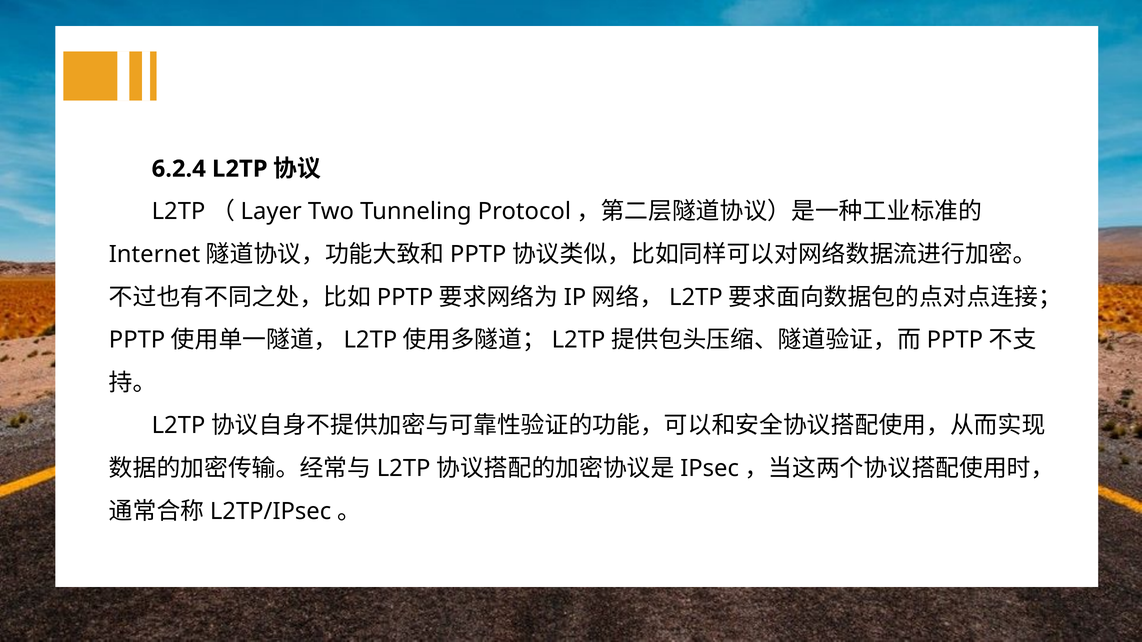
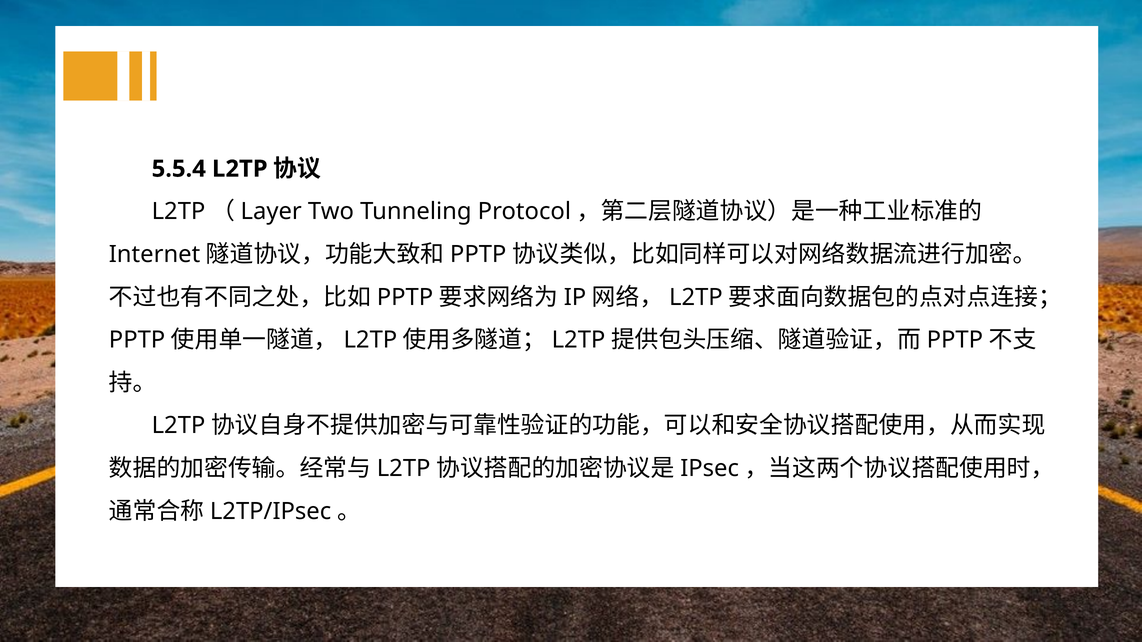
6.2.4: 6.2.4 -> 5.5.4 (179, 169)
